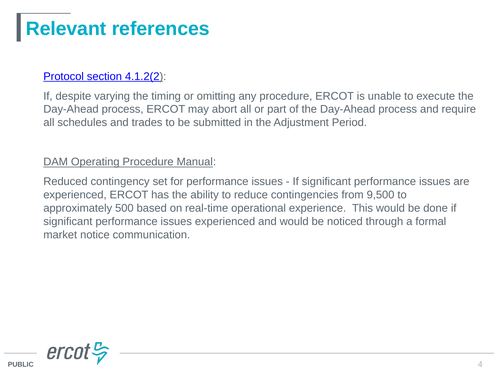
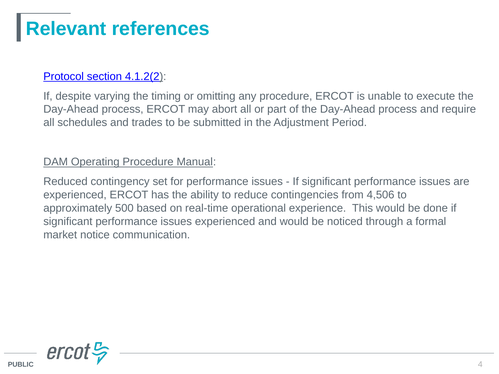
9,500: 9,500 -> 4,506 (381, 195)
